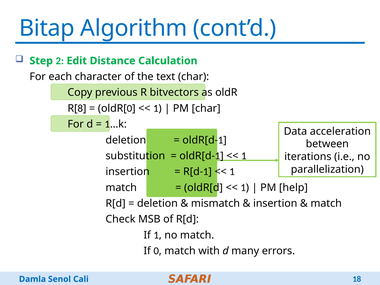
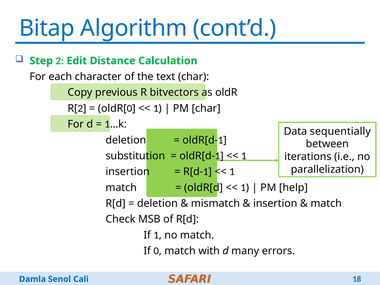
8: 8 -> 2 (80, 108)
acceleration: acceleration -> sequentially (340, 131)
